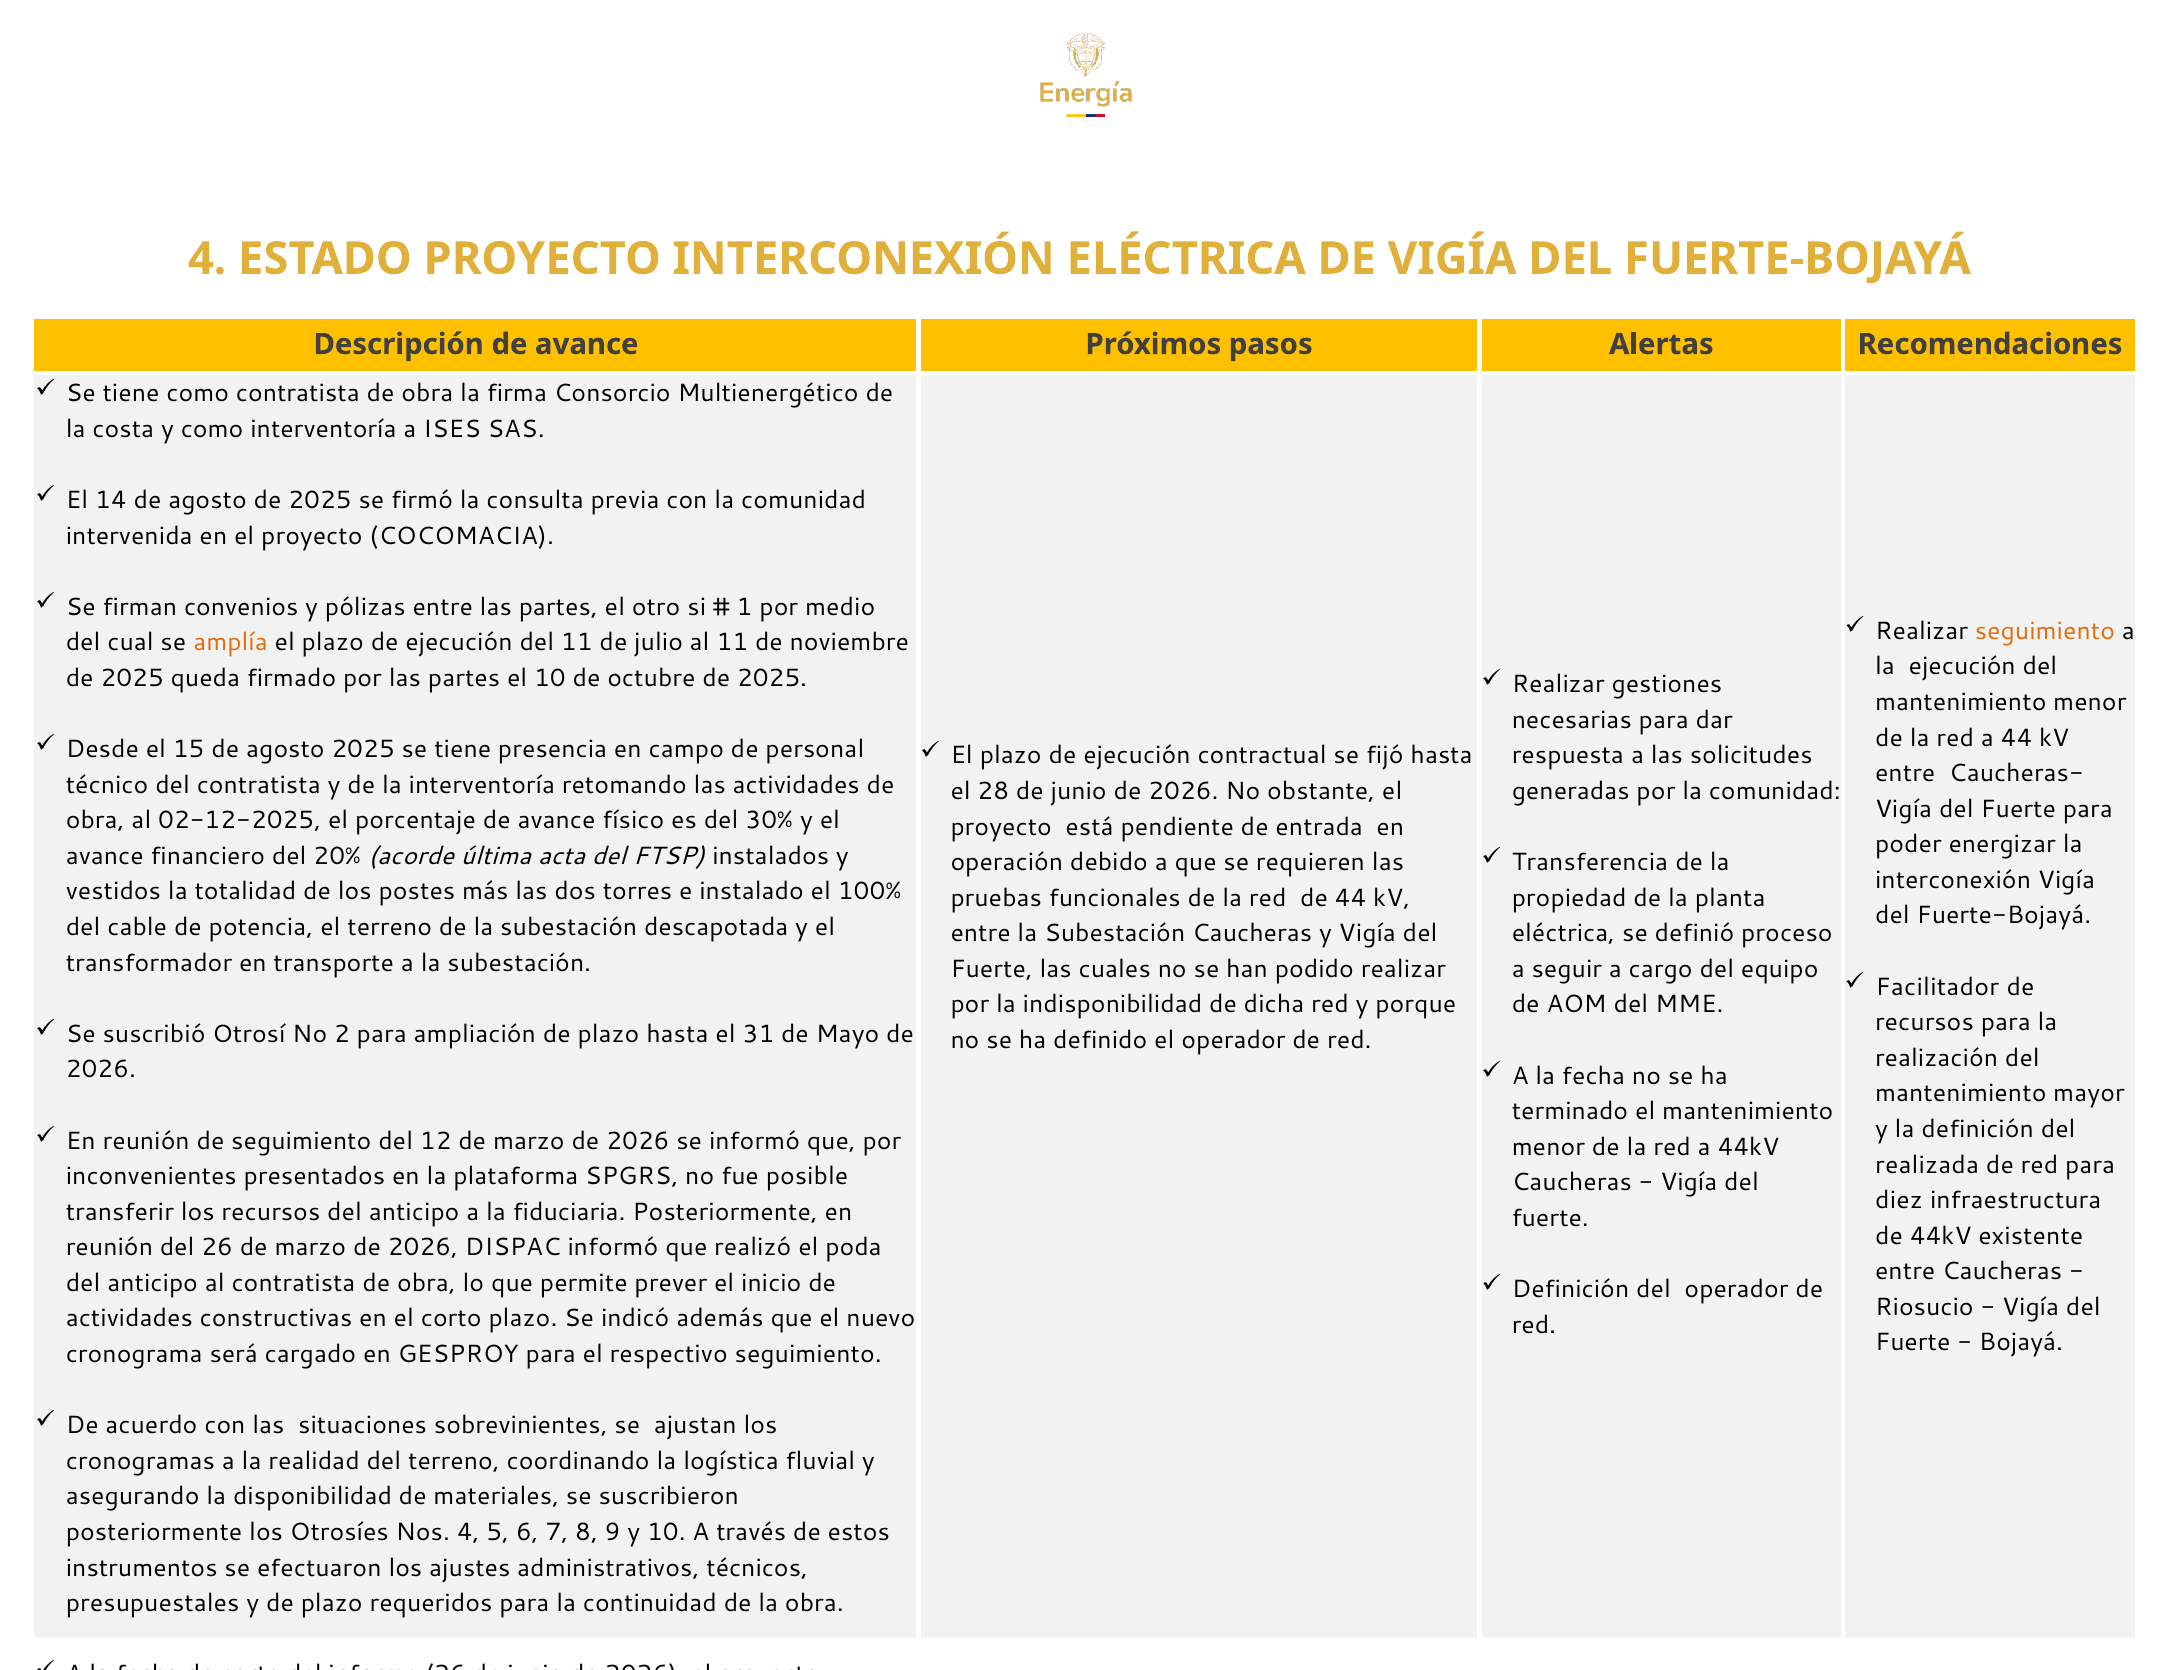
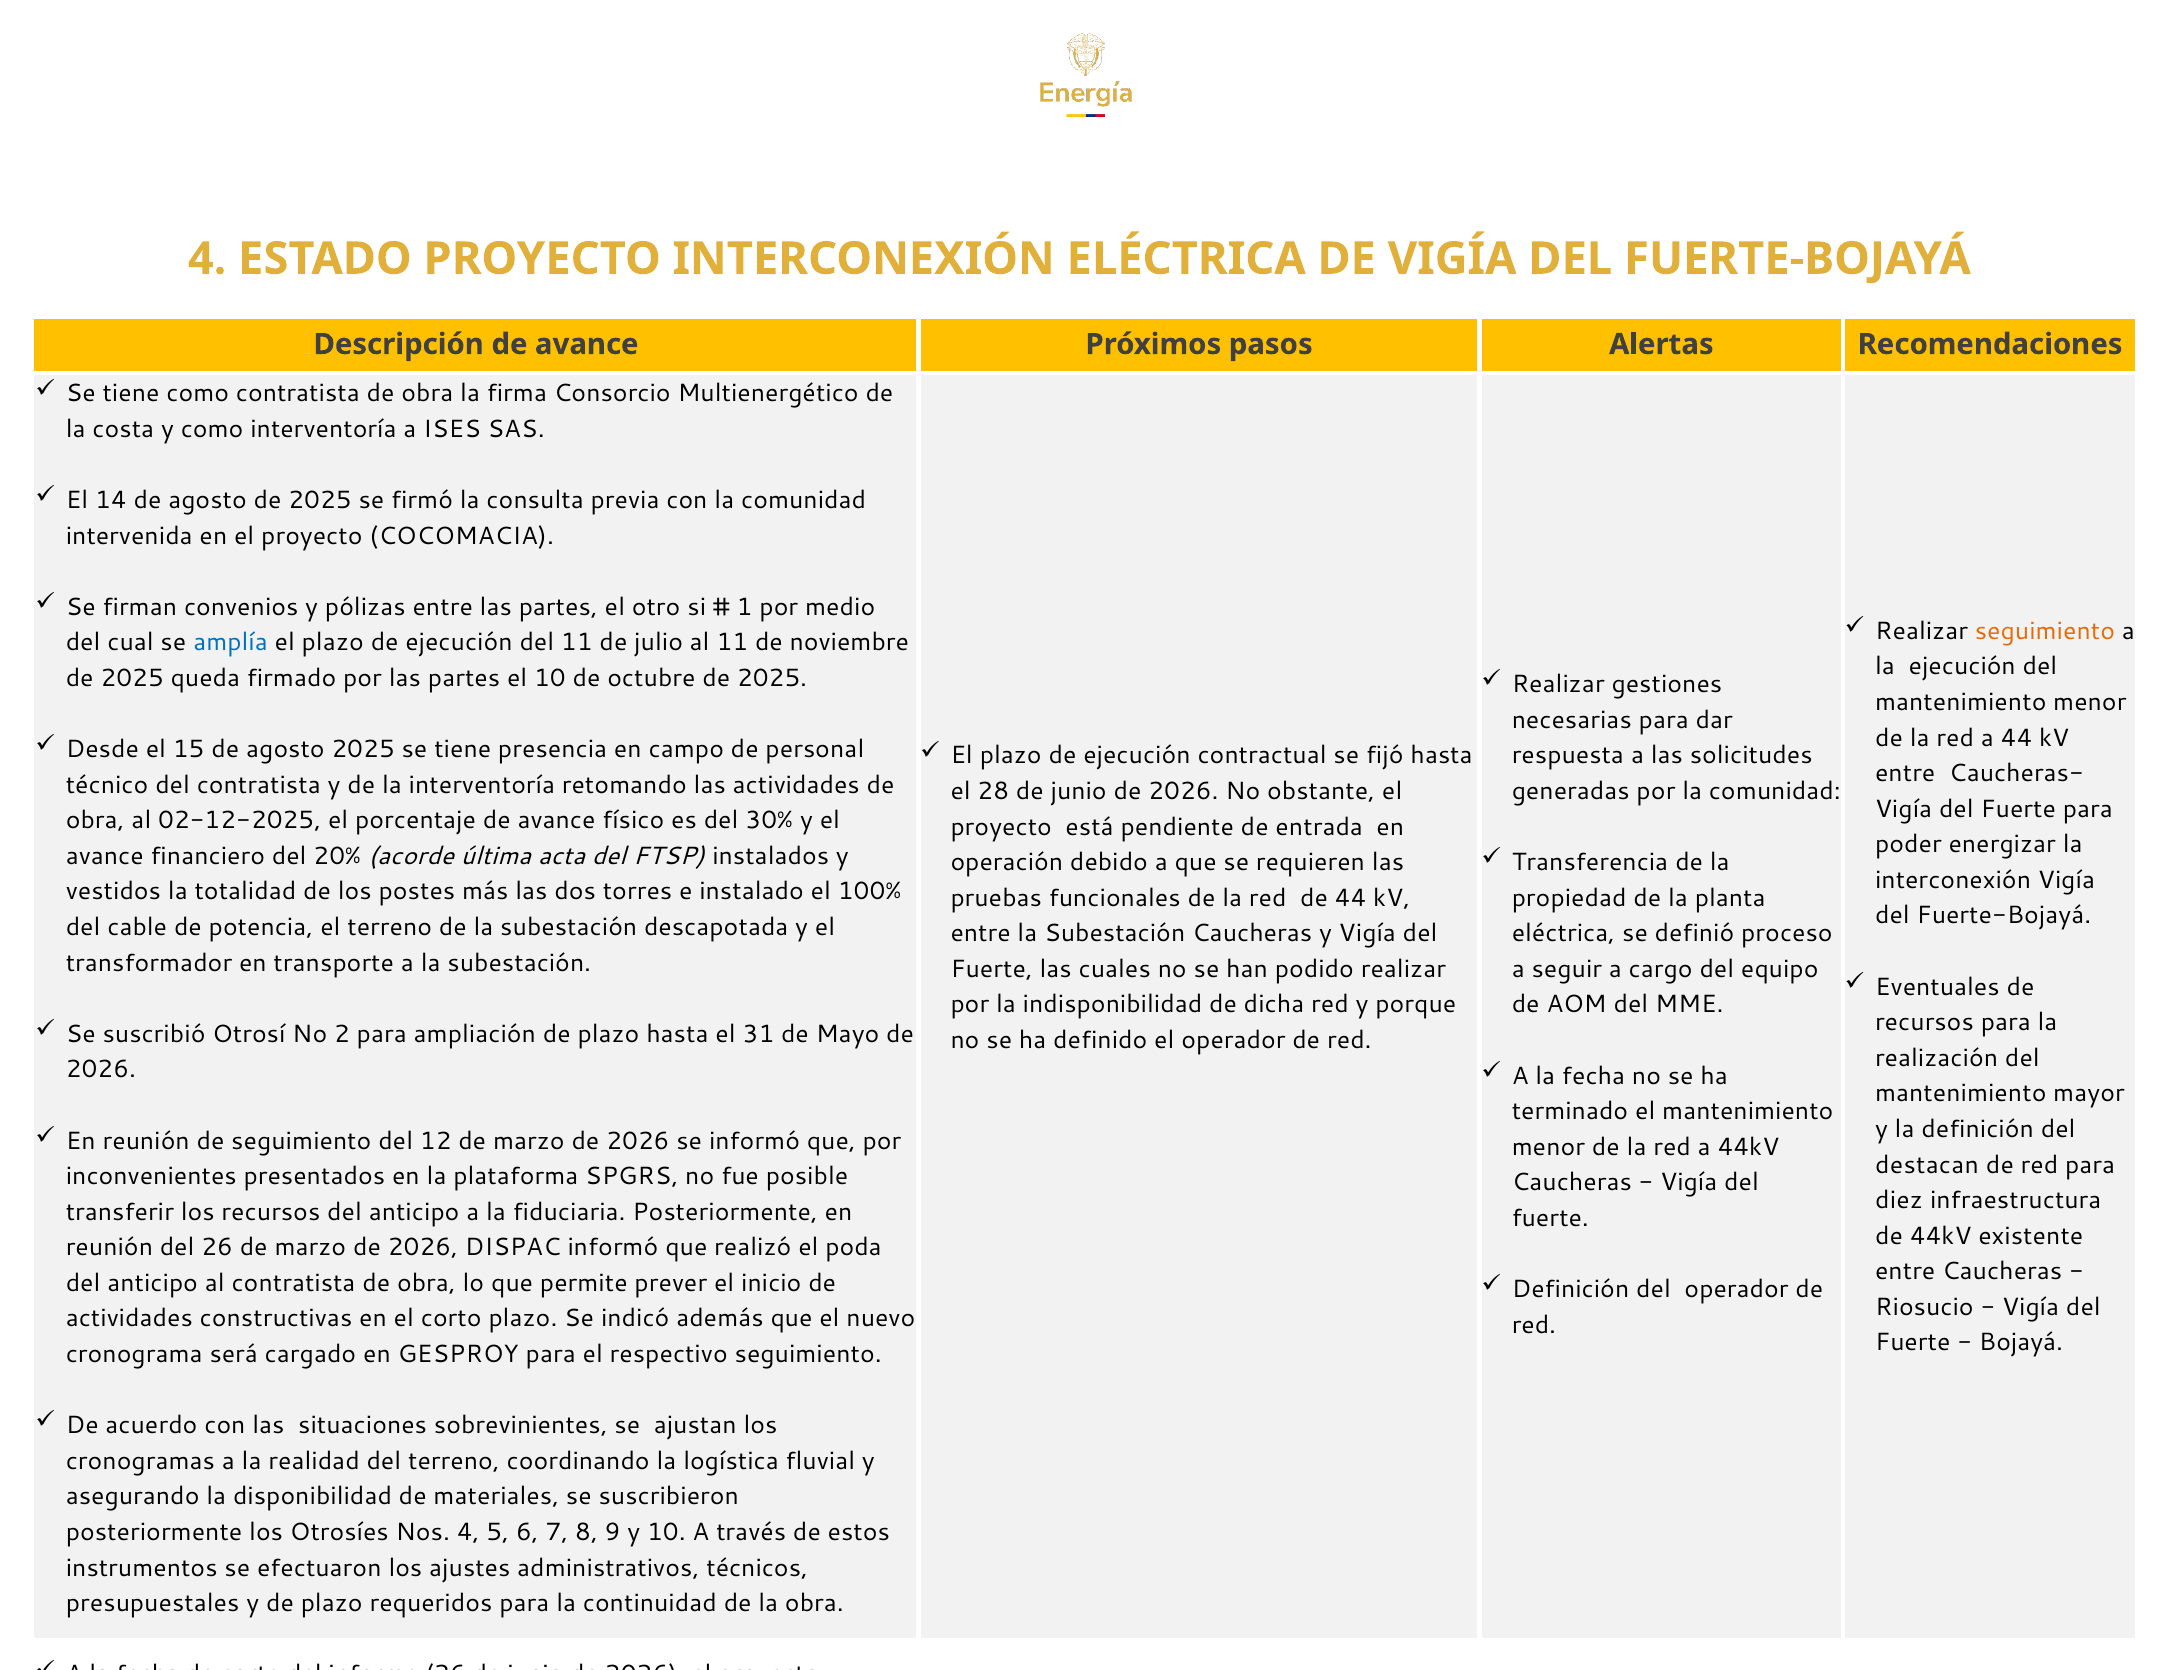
amplía colour: orange -> blue (231, 643)
Facilitador: Facilitador -> Eventuales (1937, 987)
realizada: realizada -> destacan (1927, 1165)
